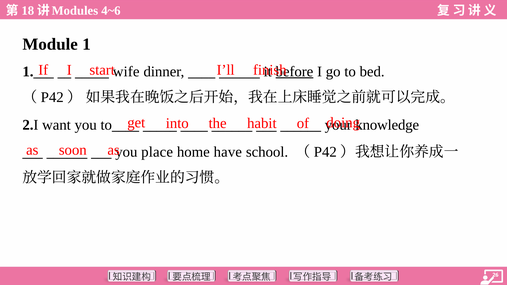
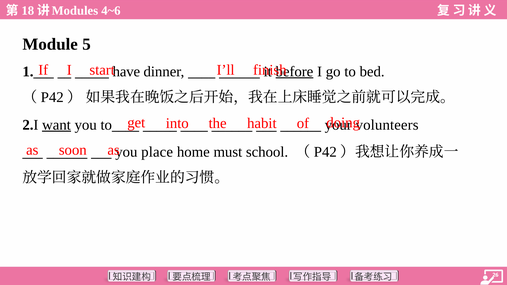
Module 1: 1 -> 5 (86, 44)
wife: wife -> have (126, 72)
want underline: none -> present (57, 125)
knowledge: knowledge -> volunteers (387, 125)
have: have -> must (228, 152)
